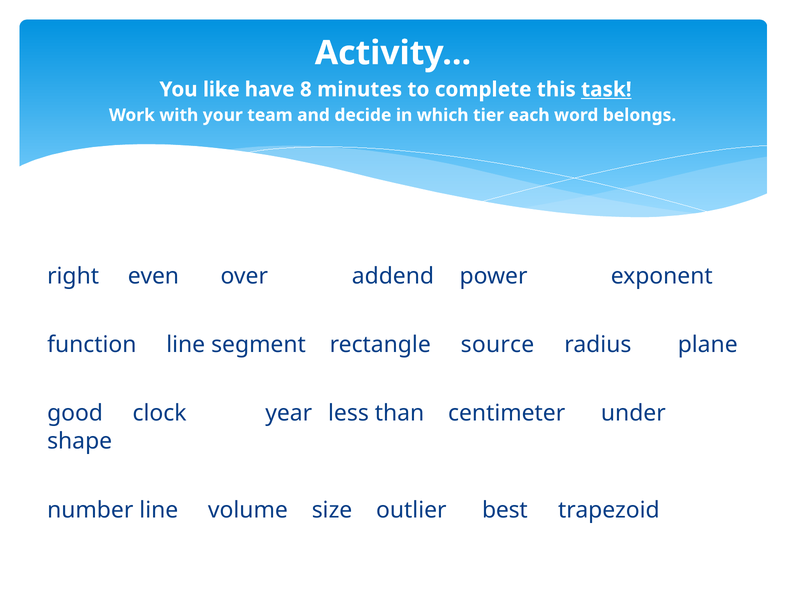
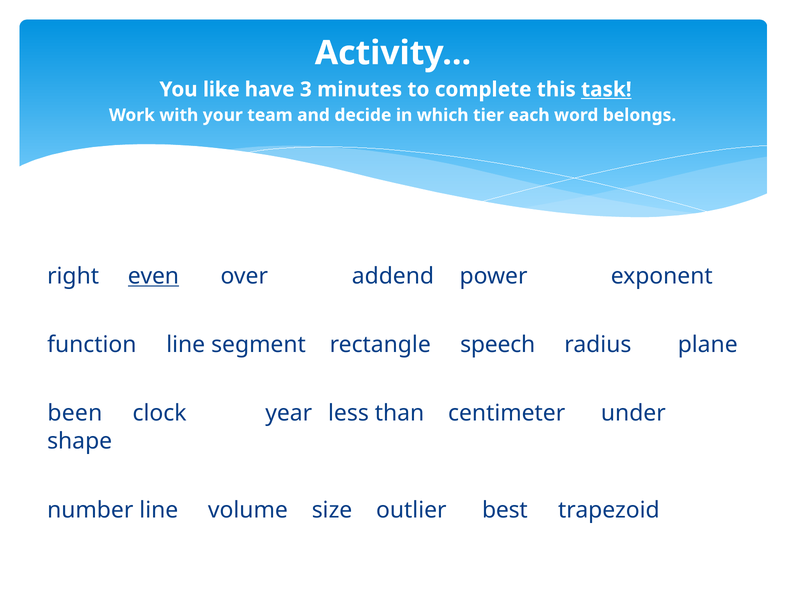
8: 8 -> 3 (306, 90)
even underline: none -> present (153, 276)
source: source -> speech (498, 345)
good: good -> been (75, 414)
